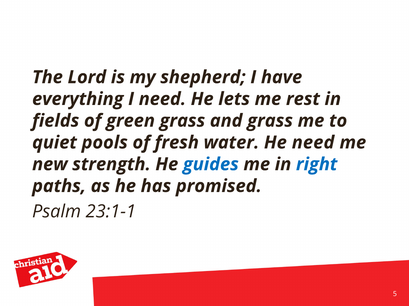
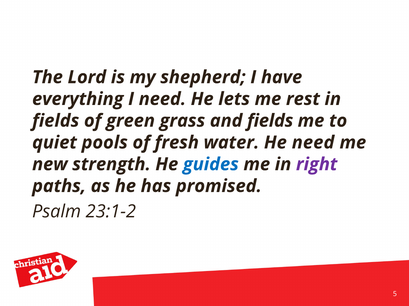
and grass: grass -> fields (270, 121)
right colour: blue -> purple (317, 165)
23:1-1: 23:1-1 -> 23:1-2 (111, 212)
